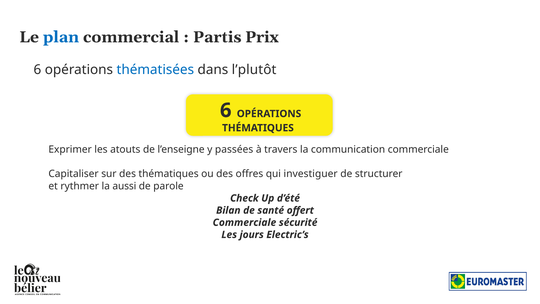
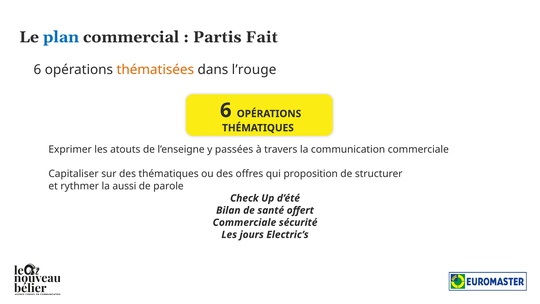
Prix: Prix -> Fait (262, 37)
thématisées colour: blue -> orange (155, 70)
l’plutôt: l’plutôt -> l’rouge (254, 70)
investiguer: investiguer -> proposition (311, 174)
